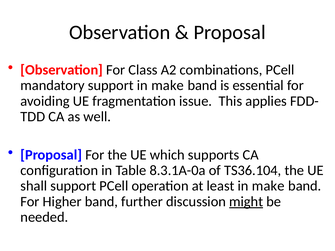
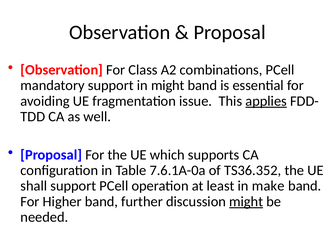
support in make: make -> might (168, 86)
applies underline: none -> present (266, 101)
8.3.1A-0a: 8.3.1A-0a -> 7.6.1A-0a (178, 171)
TS36.104: TS36.104 -> TS36.352 (253, 171)
